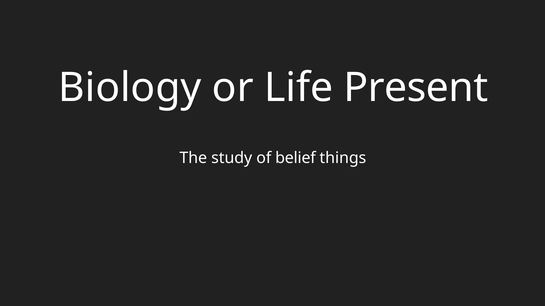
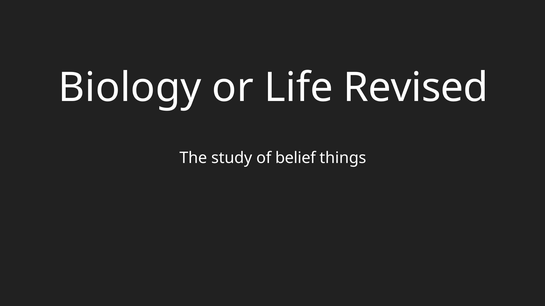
Present: Present -> Revised (416, 88)
